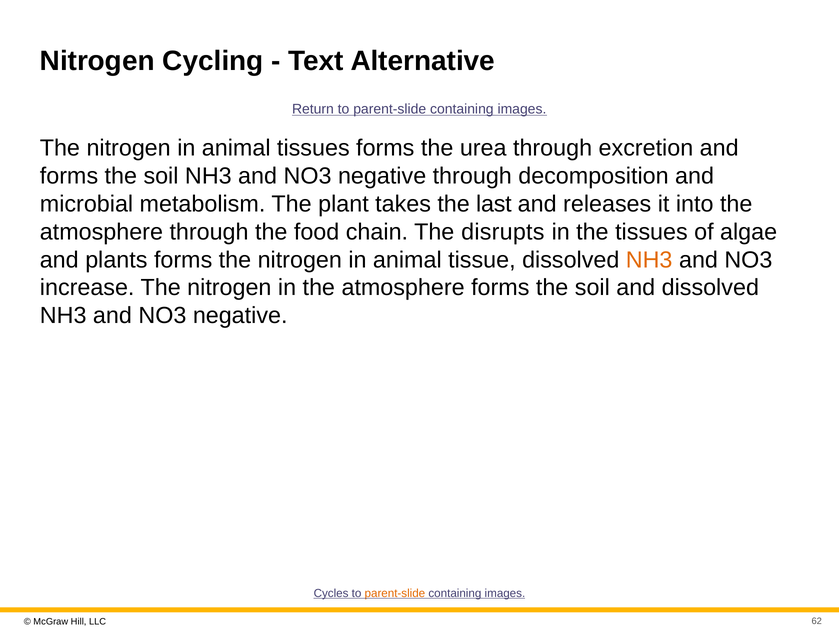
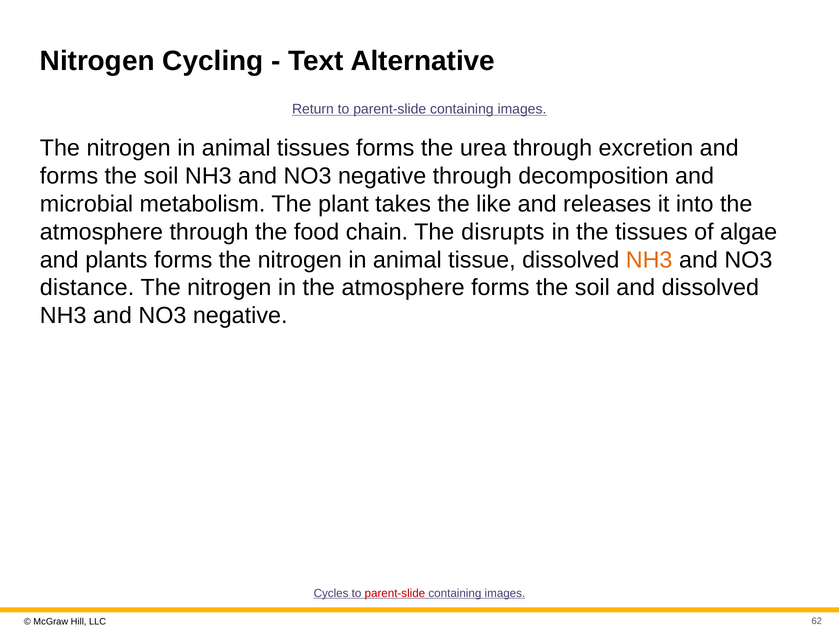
last: last -> like (494, 204)
increase: increase -> distance (87, 288)
parent-slide colour: orange -> red (395, 593)
